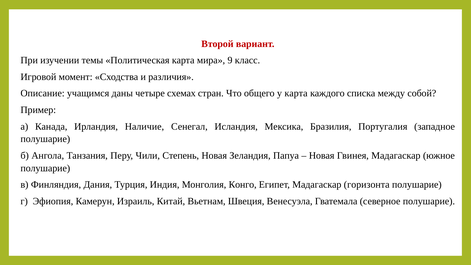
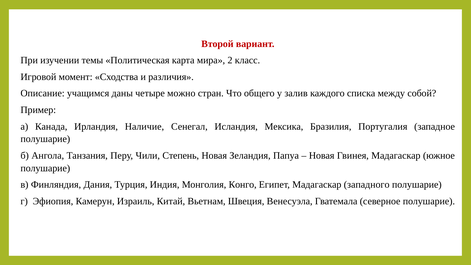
9: 9 -> 2 (230, 60)
схемах: схемах -> можно (181, 93)
у карта: карта -> залив (296, 93)
горизонта: горизонта -> западного (367, 185)
